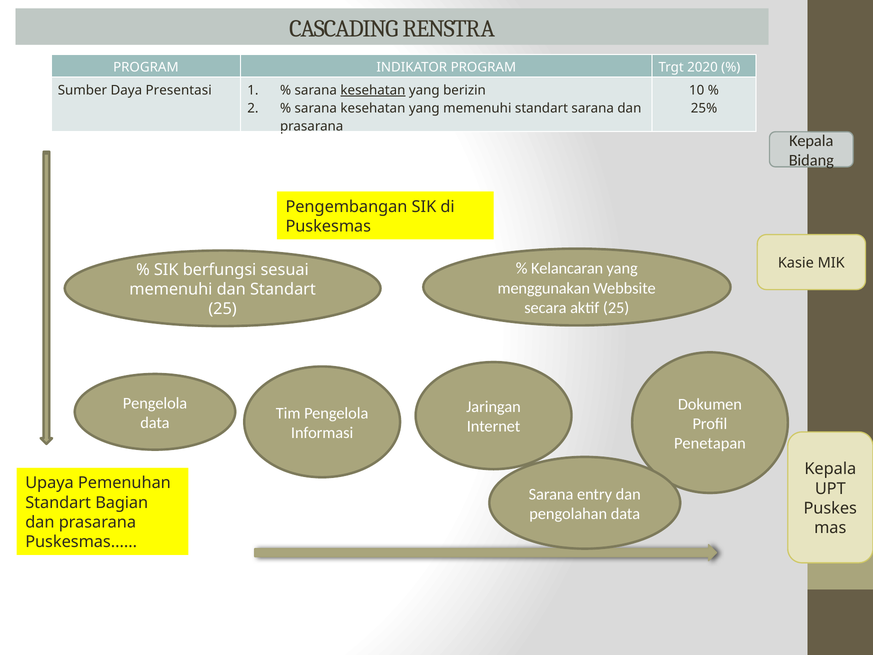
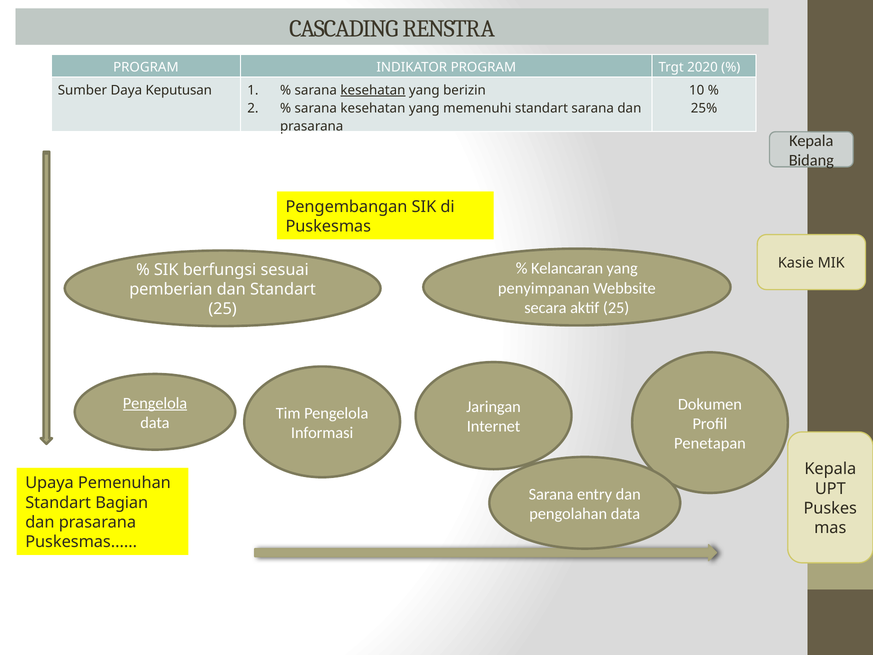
Presentasi: Presentasi -> Keputusan (179, 90)
menggunakan: menggunakan -> penyimpanan (544, 288)
memenuhi: memenuhi -> pemberian (171, 289)
Pengelola underline: none -> present (155, 403)
